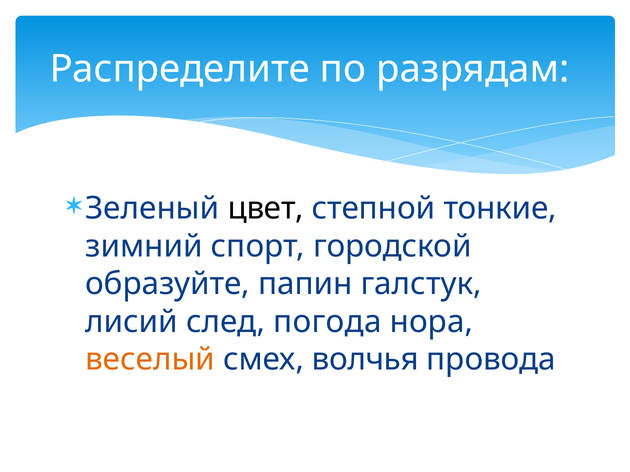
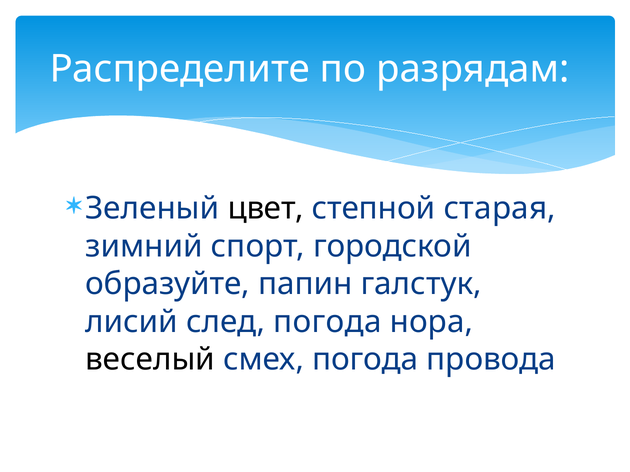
тонкие: тонкие -> старая (500, 209)
веселый colour: orange -> black (150, 360)
смех волчья: волчья -> погода (365, 360)
